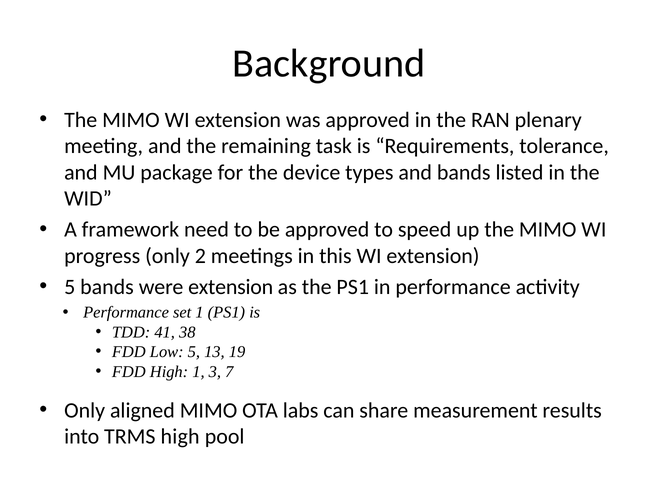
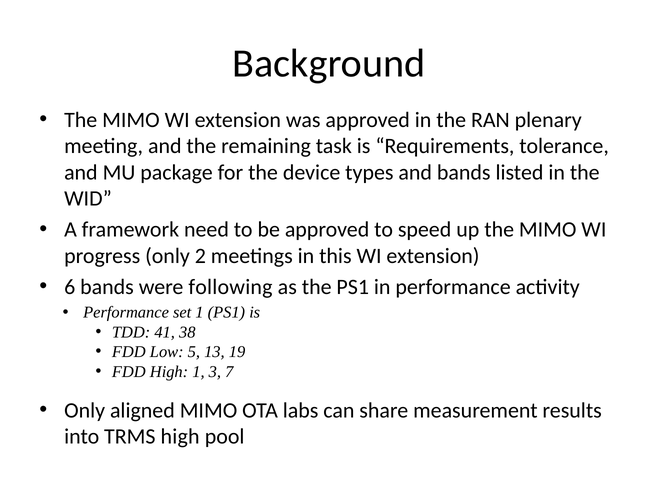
5: 5 -> 6 (70, 287)
were extension: extension -> following (230, 287)
